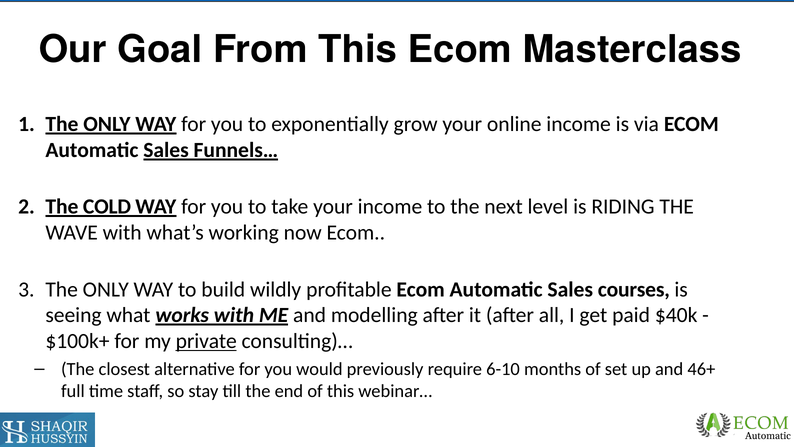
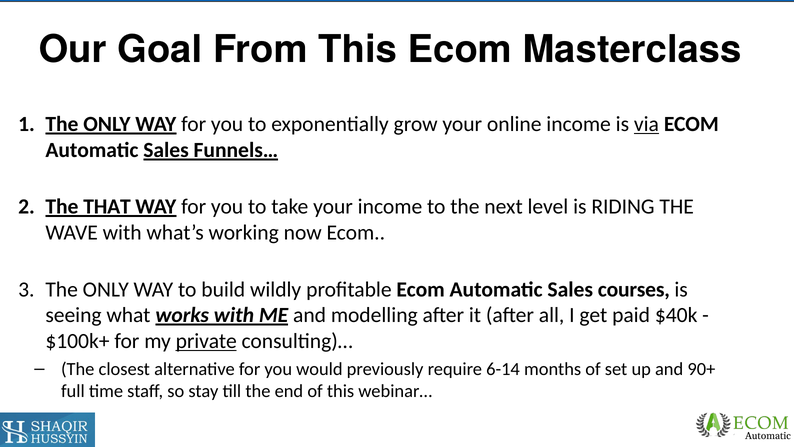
via underline: none -> present (646, 124)
COLD: COLD -> THAT (107, 207)
6-10: 6-10 -> 6-14 (503, 369)
46+: 46+ -> 90+ (701, 369)
